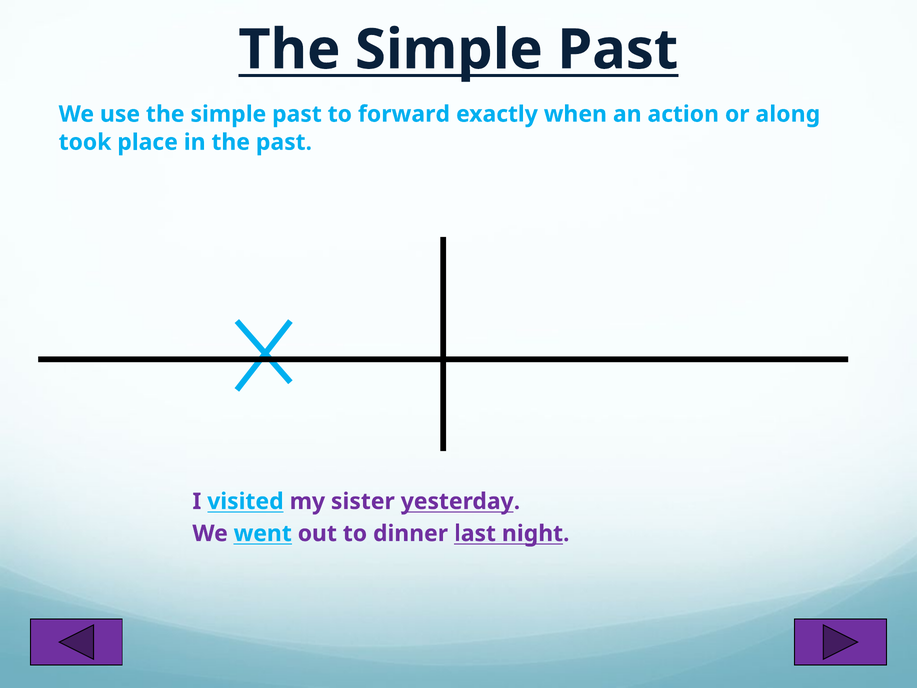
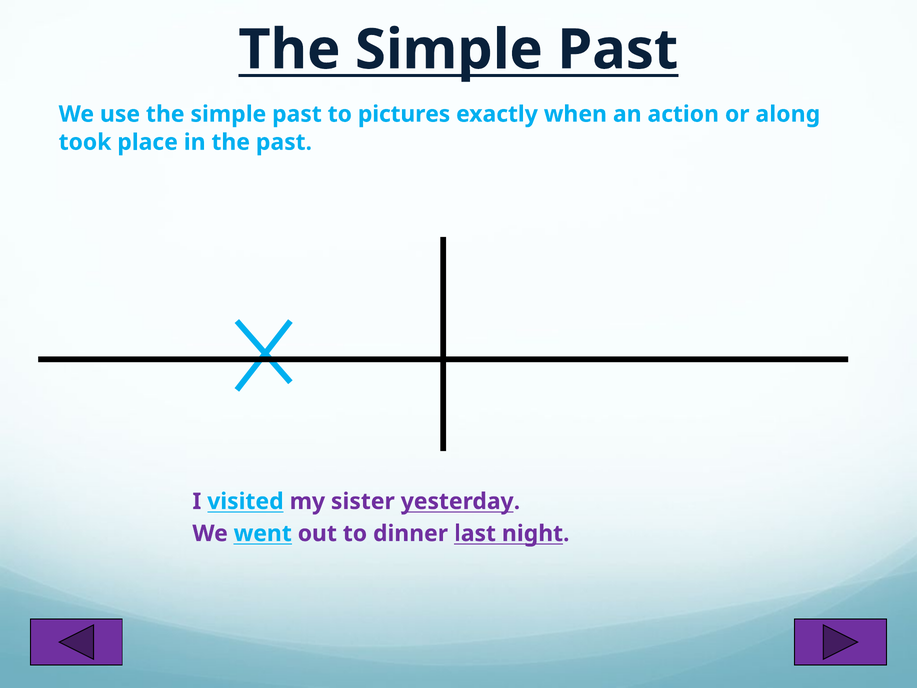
forward: forward -> pictures (404, 114)
